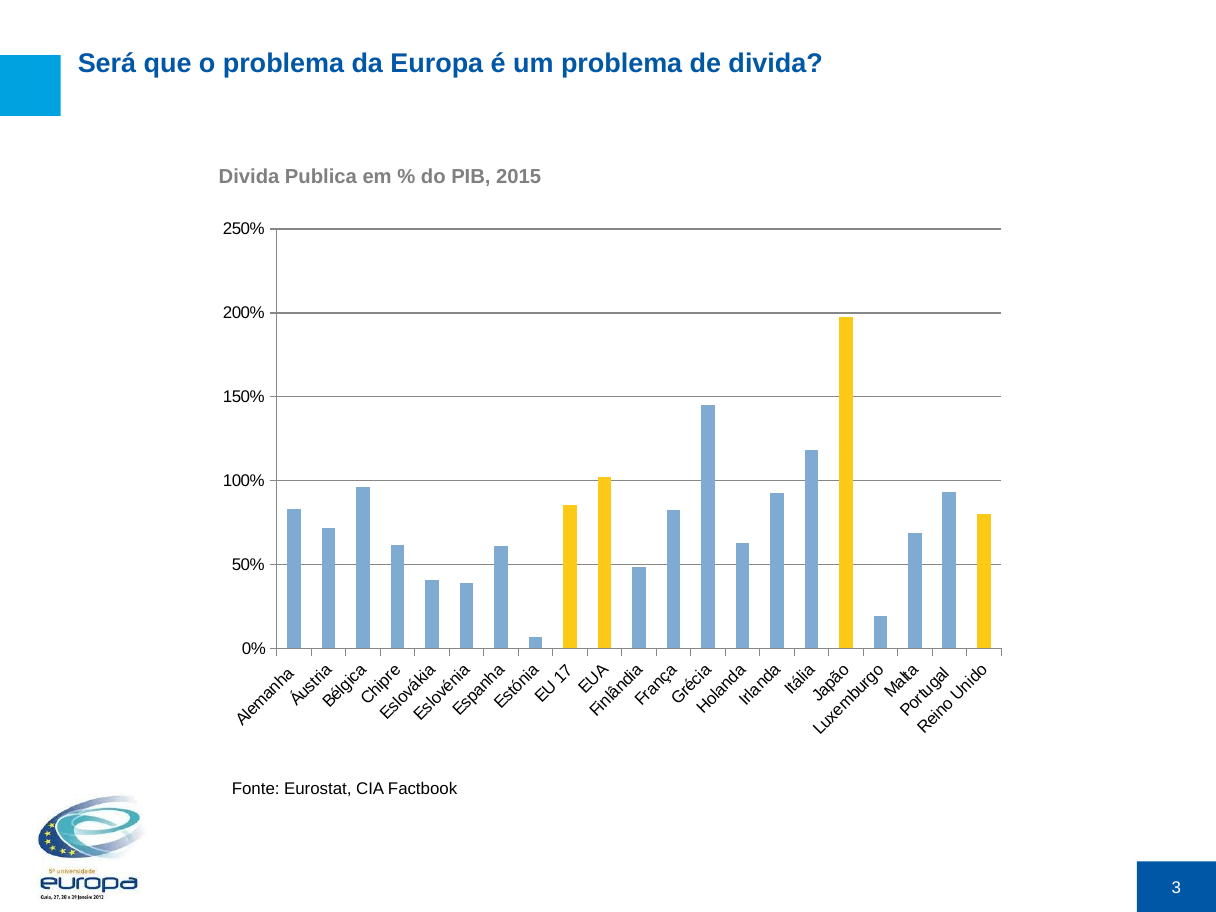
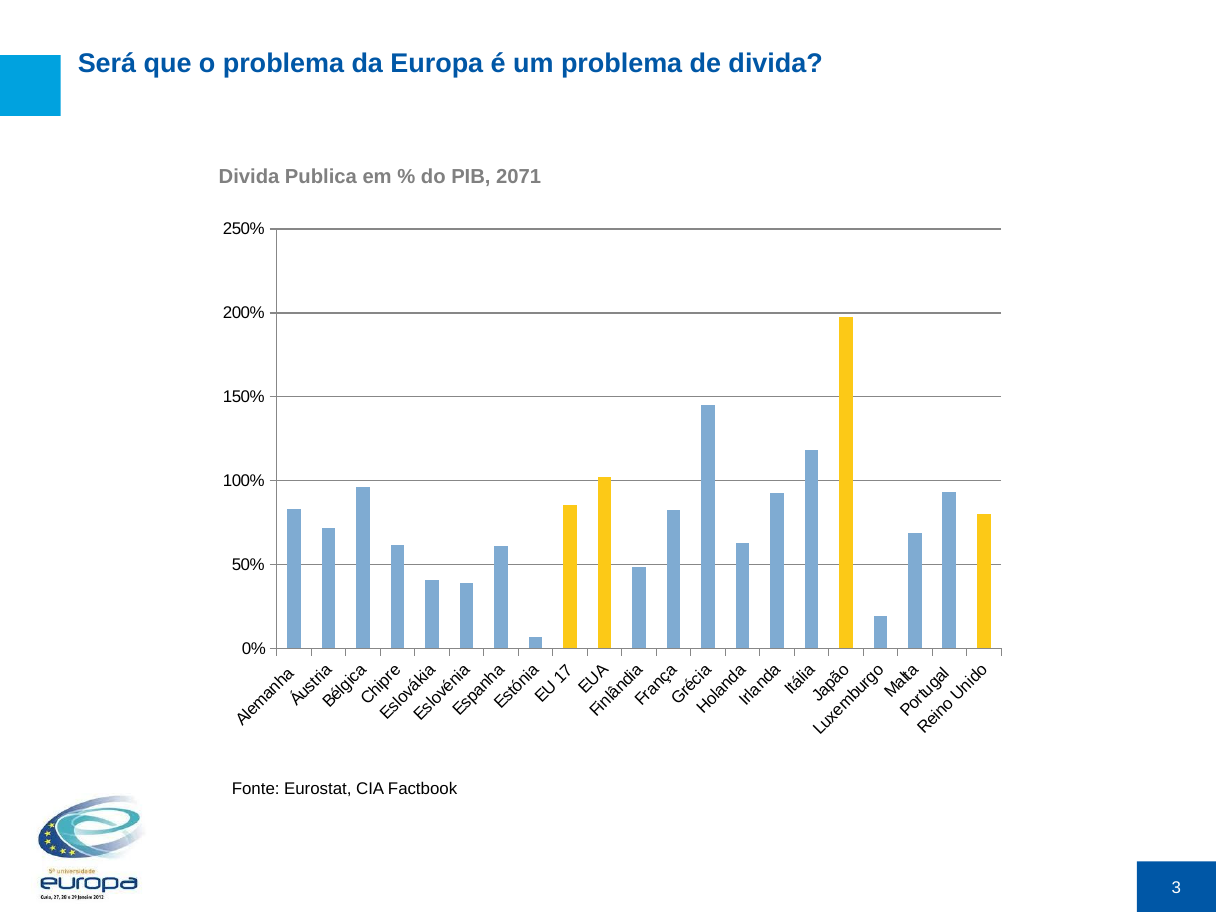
2015: 2015 -> 2071 (519, 177)
